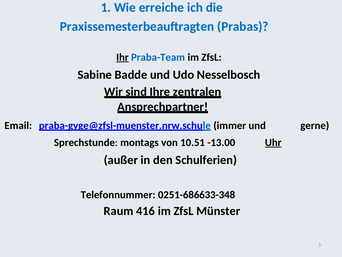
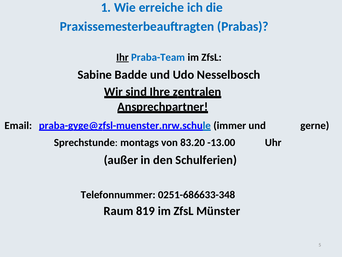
10.51: 10.51 -> 83.20 (193, 142)
Uhr underline: present -> none (273, 142)
416: 416 -> 819 (146, 211)
